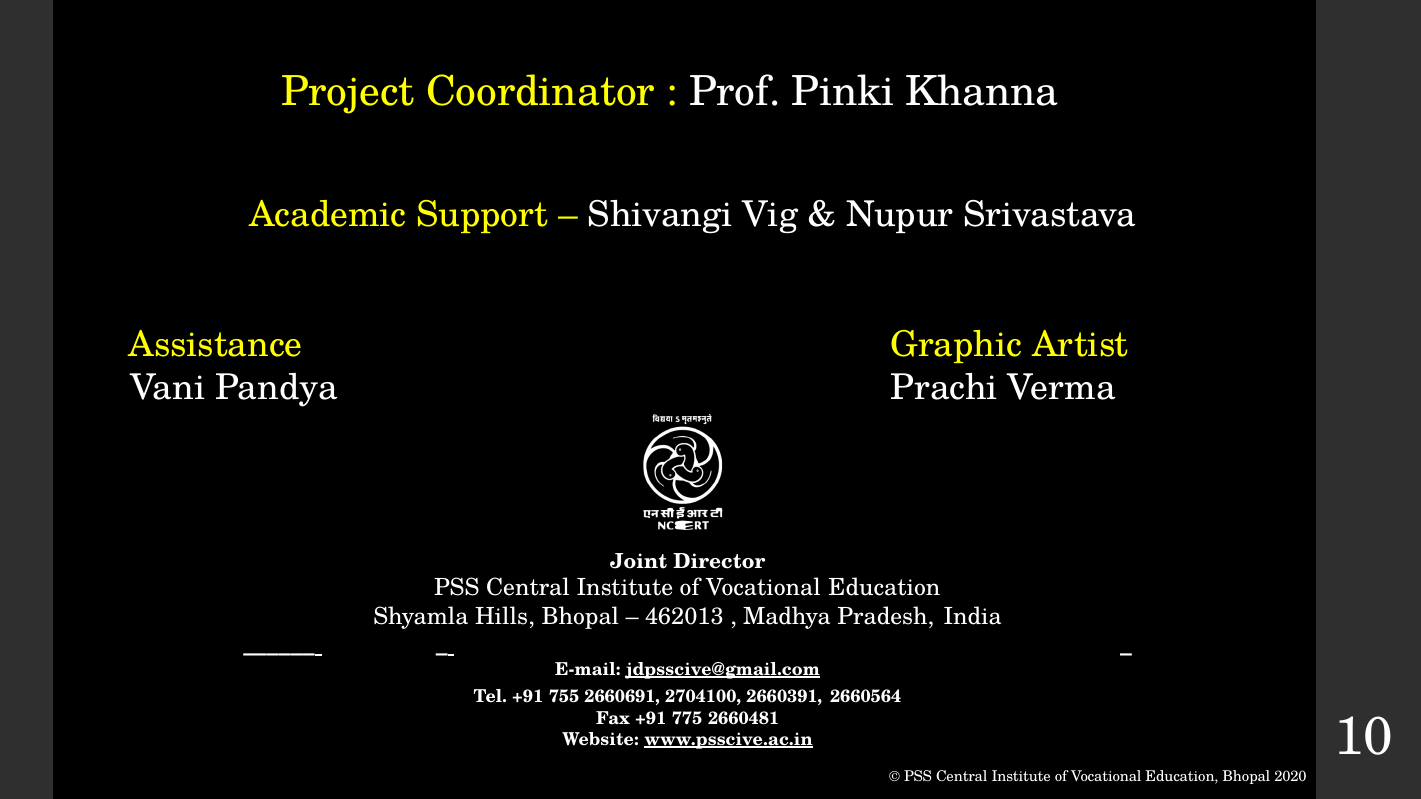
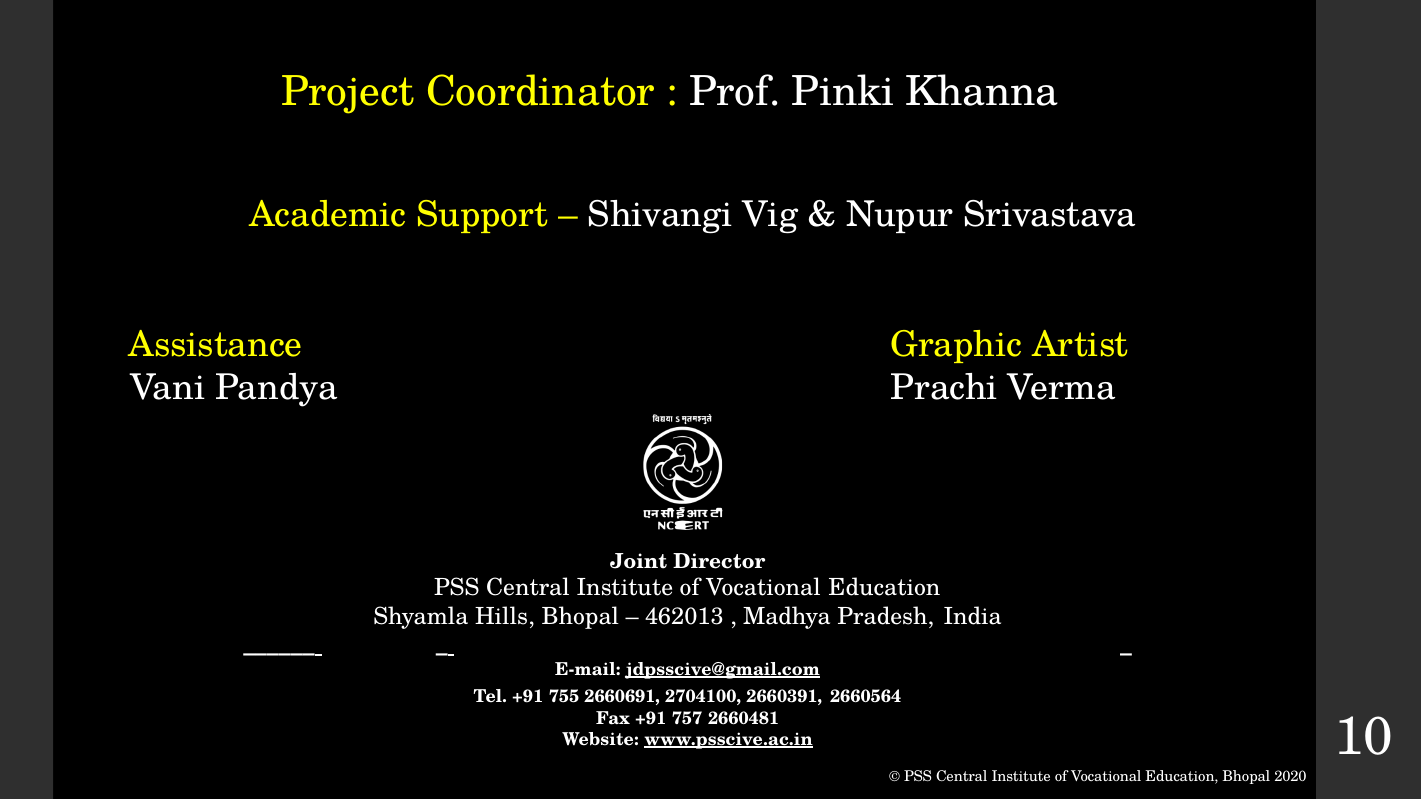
775: 775 -> 757 (687, 718)
